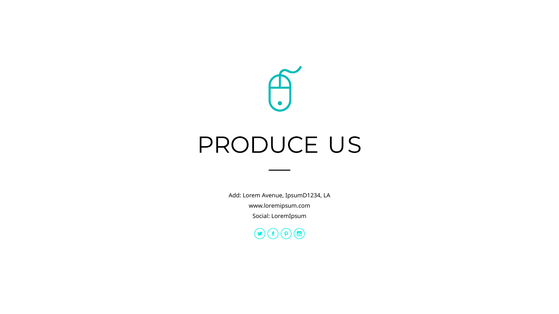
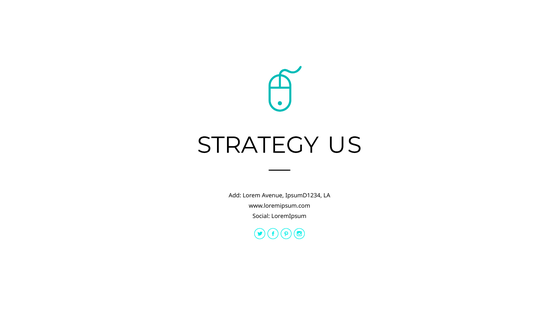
PRODUCE: PRODUCE -> STRATEGY (258, 145)
